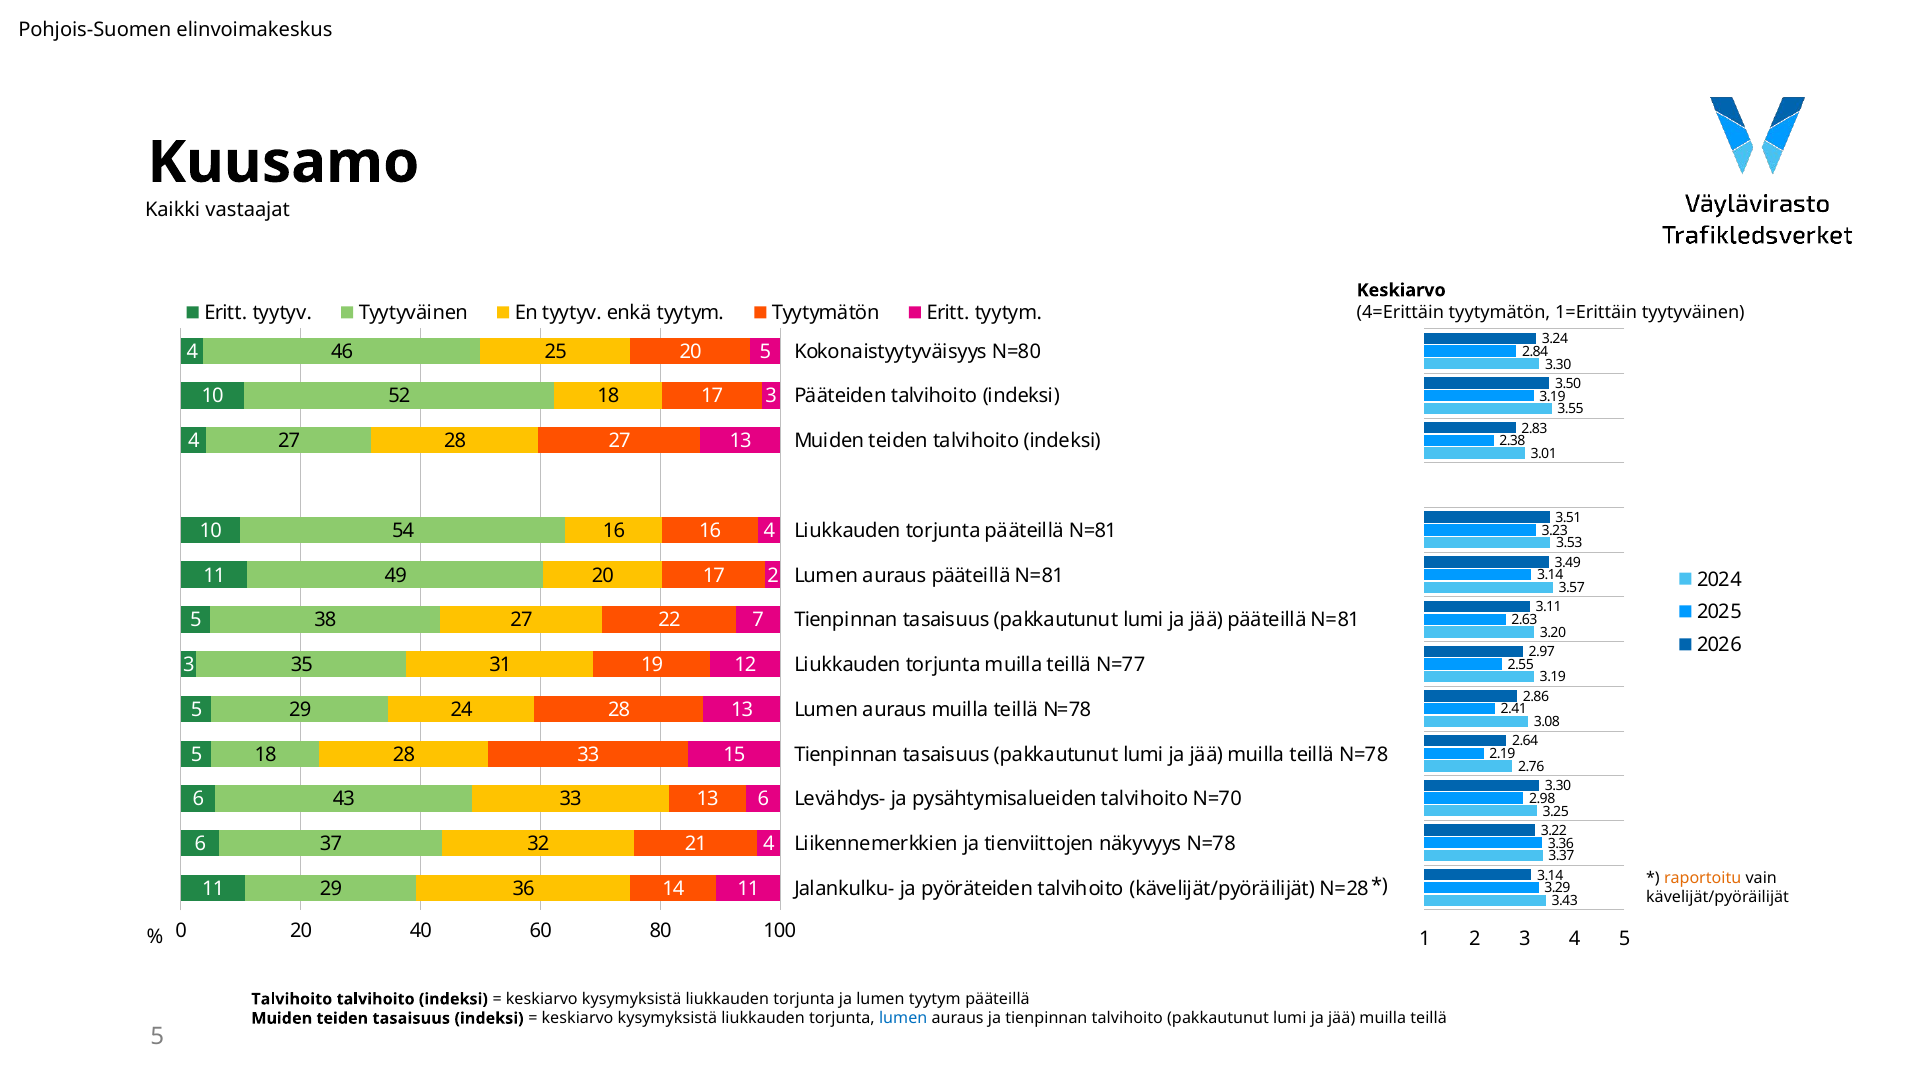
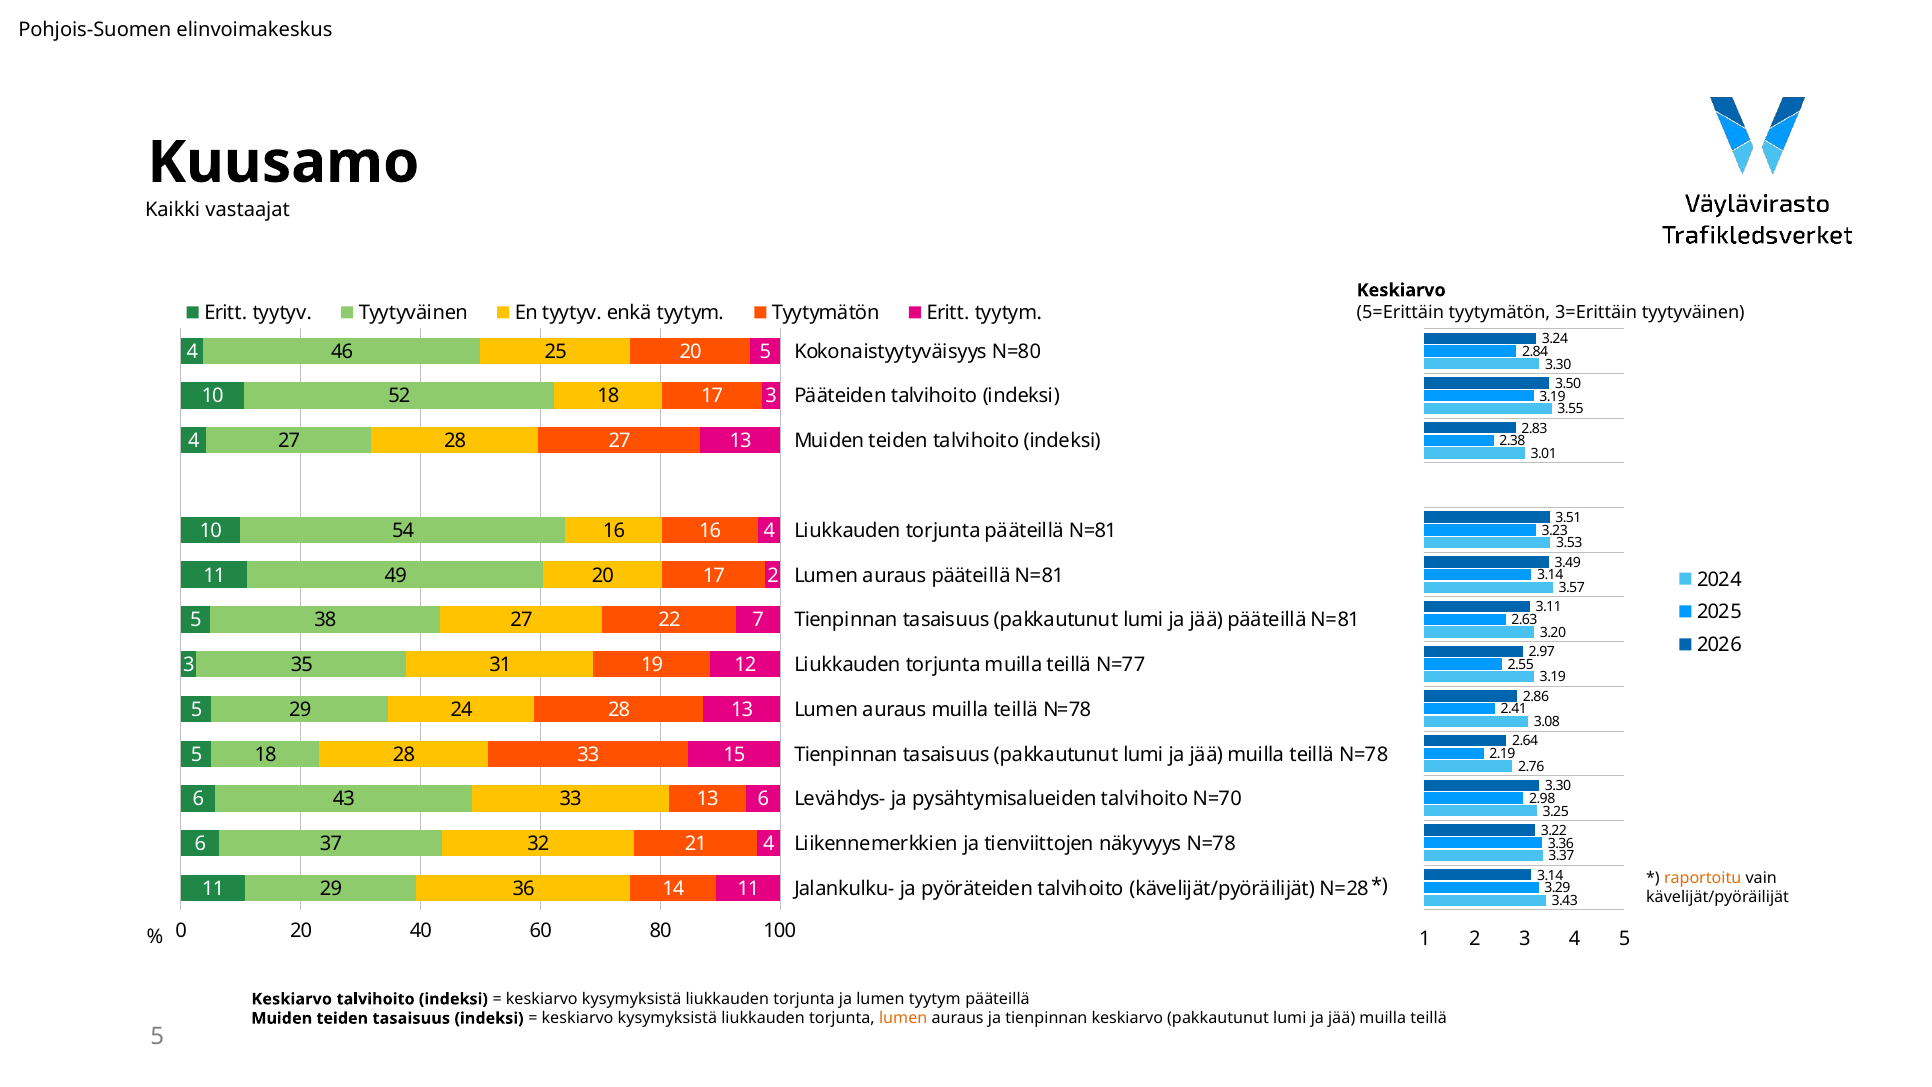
4=Erittäin: 4=Erittäin -> 5=Erittäin (1400, 312)
1=Erittäin: 1=Erittäin -> 3=Erittäin (1596, 312)
Talvihoito: Talvihoito -> Keskiarvo (292, 999)
lumen colour: blue -> orange (903, 1018)
tienpinnan talvihoito: talvihoito -> keskiarvo (1127, 1018)
